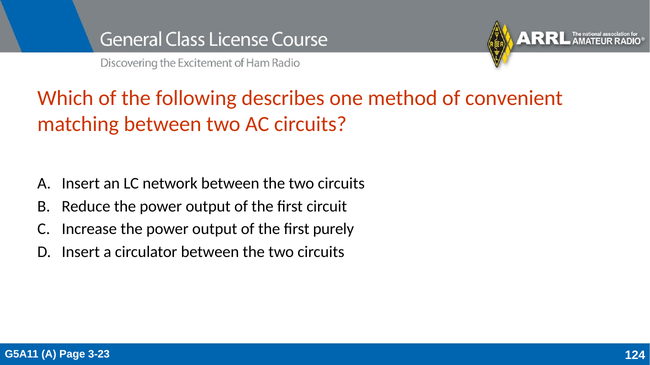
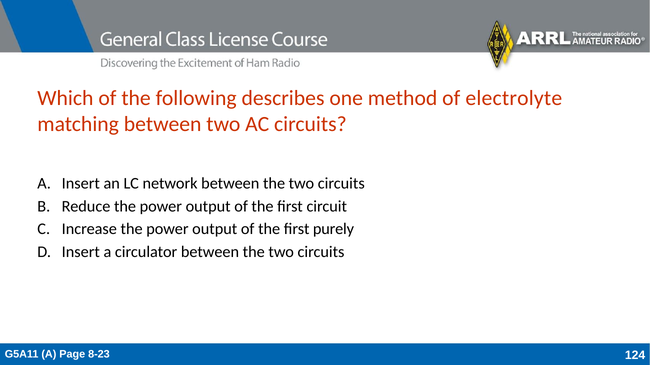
convenient: convenient -> electrolyte (514, 98)
3-23: 3-23 -> 8-23 (99, 355)
